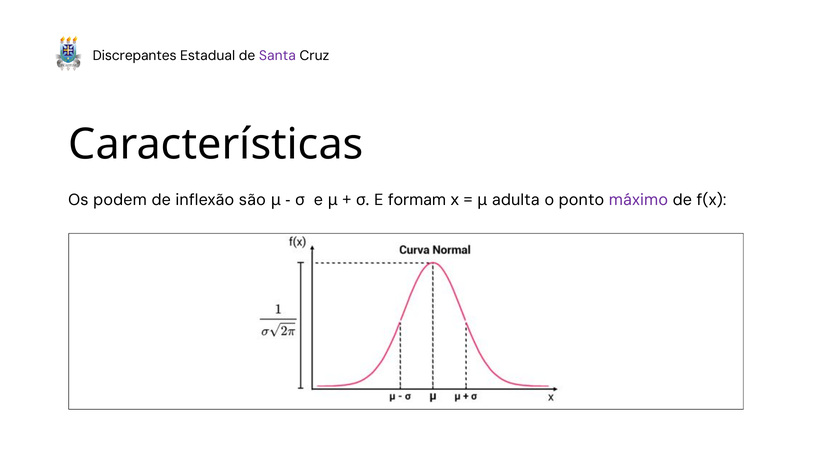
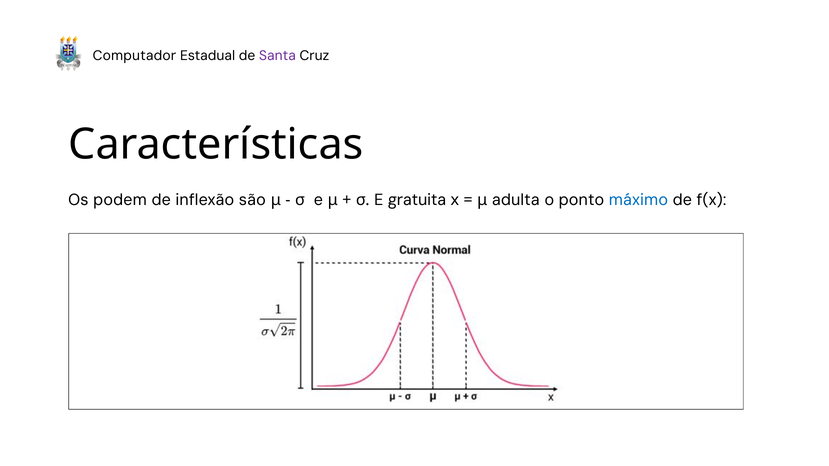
Discrepantes: Discrepantes -> Computador (134, 56)
formam: formam -> gratuita (417, 200)
máximo colour: purple -> blue (638, 200)
